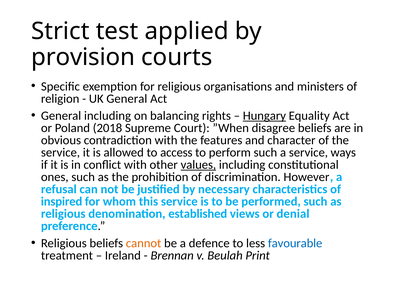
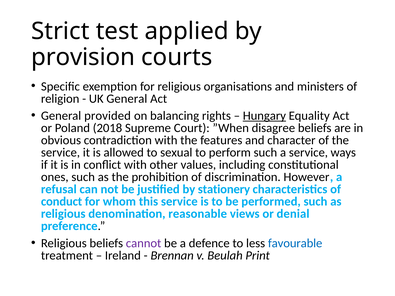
General including: including -> provided (108, 116)
access: access -> sexual (176, 153)
values underline: present -> none (198, 165)
necessary: necessary -> stationery (224, 189)
inspired: inspired -> conduct (62, 202)
established: established -> reasonable (198, 214)
cannot colour: orange -> purple (144, 243)
